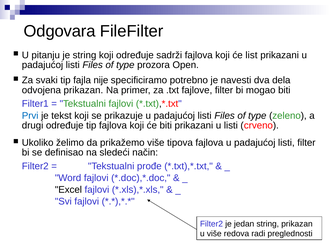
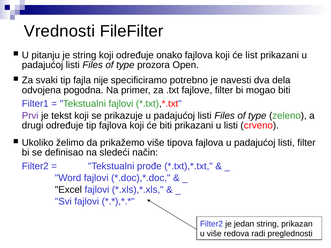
Odgovara: Odgovara -> Vrednosti (59, 31)
sadrži: sadrži -> onako (169, 55)
odvojena prikazan: prikazan -> pogodna (83, 90)
Prvi colour: blue -> purple (30, 116)
